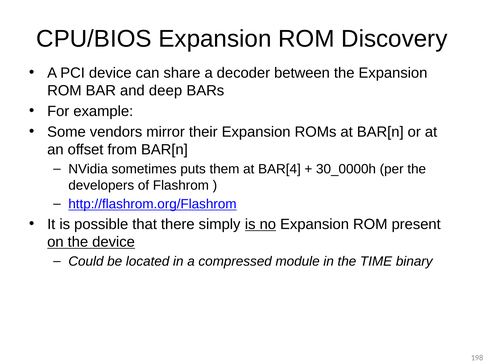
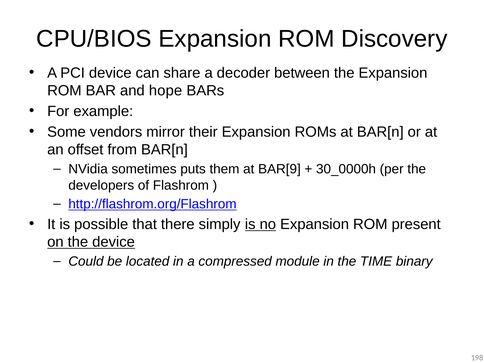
deep: deep -> hope (166, 91)
BAR[4: BAR[4 -> BAR[9 (279, 169)
